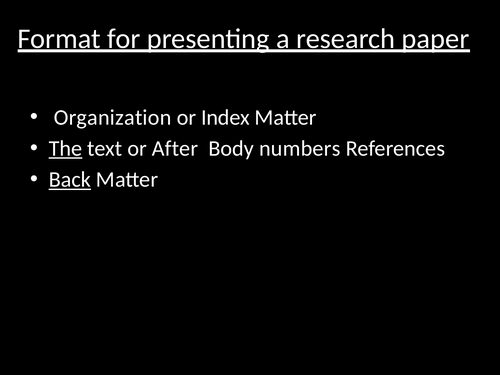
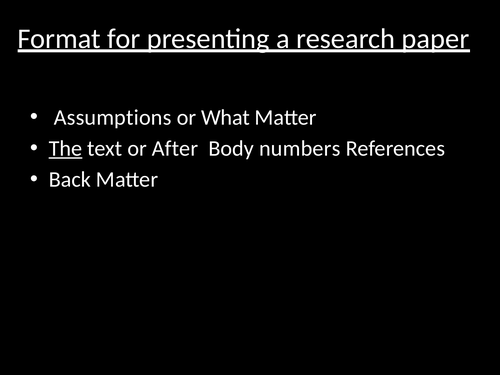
Organization: Organization -> Assumptions (113, 117)
Index: Index -> What (225, 117)
Back underline: present -> none (70, 180)
